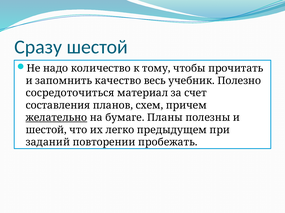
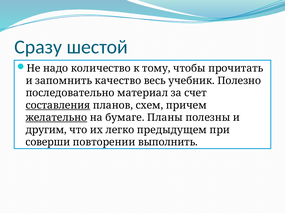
сосредоточиться: сосредоточиться -> последовательно (70, 93)
составления underline: none -> present (58, 106)
шестой: шестой -> другим (46, 130)
заданий: заданий -> соверши (48, 143)
пробежать: пробежать -> выполнить (168, 143)
